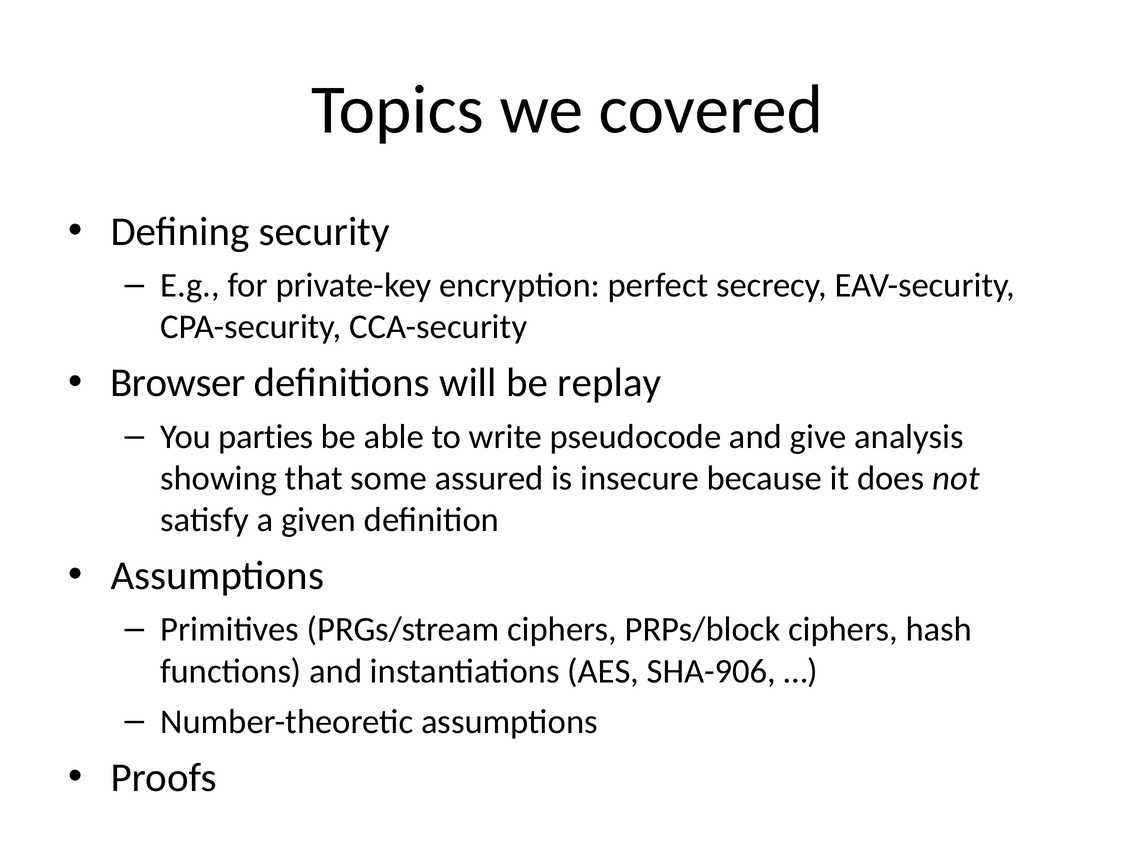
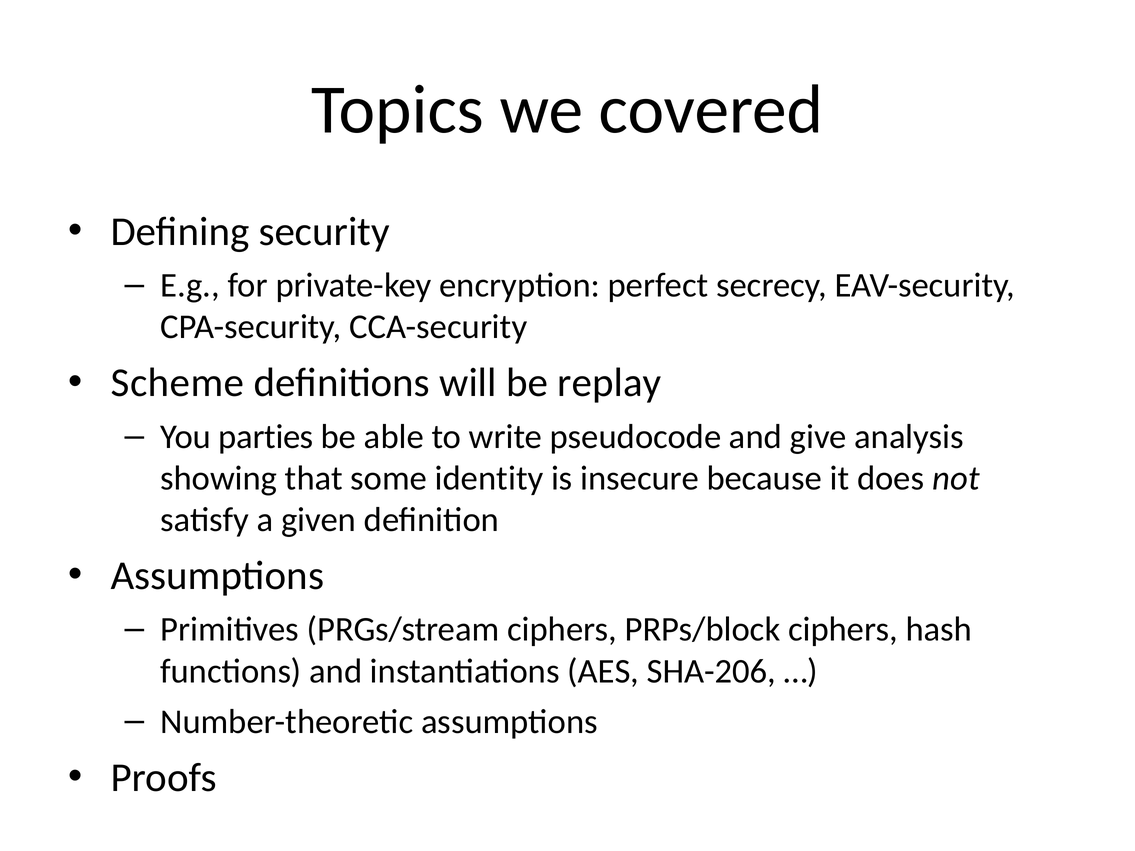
Browser: Browser -> Scheme (177, 383)
assured: assured -> identity (489, 478)
SHA-906: SHA-906 -> SHA-206 (711, 671)
